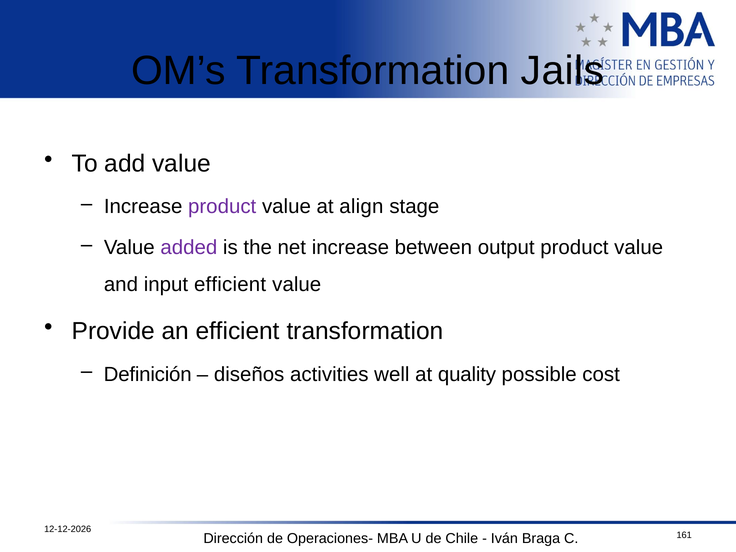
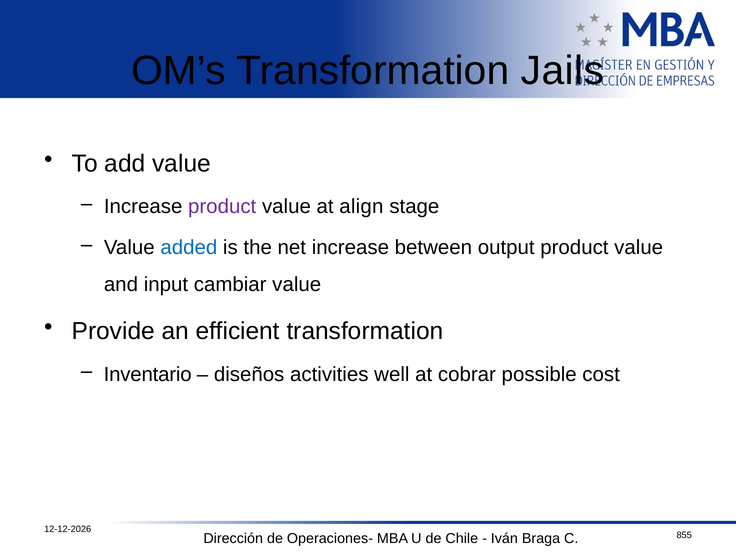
added colour: purple -> blue (189, 248)
input efficient: efficient -> cambiar (230, 284)
Definición: Definición -> Inventario (148, 374)
quality: quality -> cobrar (467, 374)
161: 161 -> 855 (684, 535)
